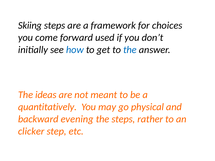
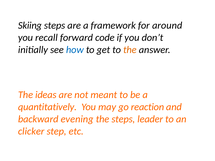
choices: choices -> around (167, 25)
come: come -> recall (47, 38)
used: used -> code (105, 38)
the colour: blue -> orange (130, 50)
physical: physical -> reaction (148, 107)
rather: rather -> leader (150, 119)
